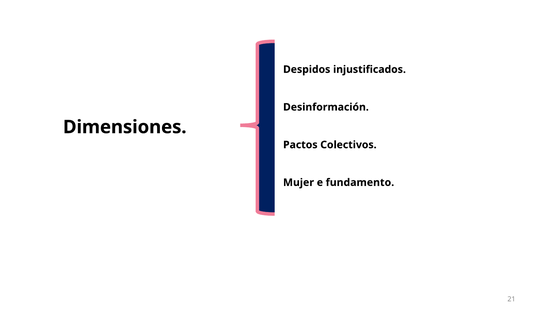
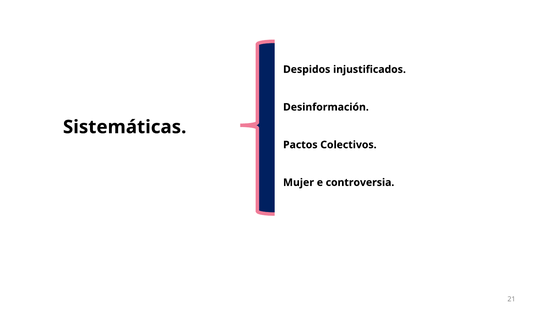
Dimensiones: Dimensiones -> Sistemáticas (125, 127)
fundamento: fundamento -> controversia (360, 182)
